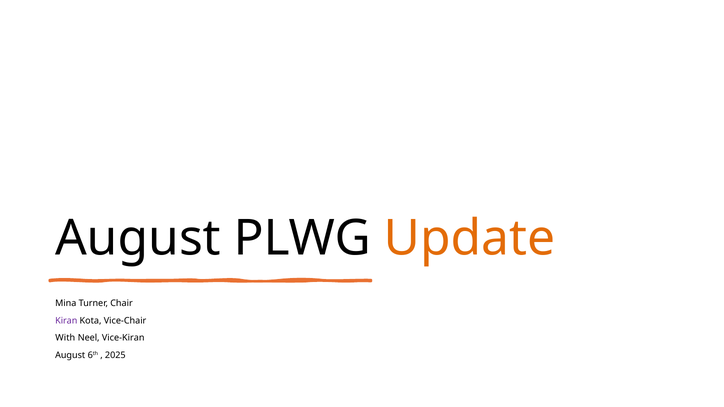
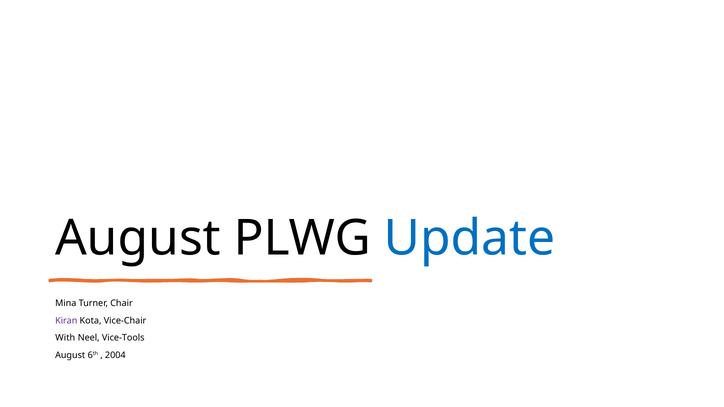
Update colour: orange -> blue (470, 238)
Vice-Kiran: Vice-Kiran -> Vice-Tools (123, 338)
2025: 2025 -> 2004 (115, 355)
